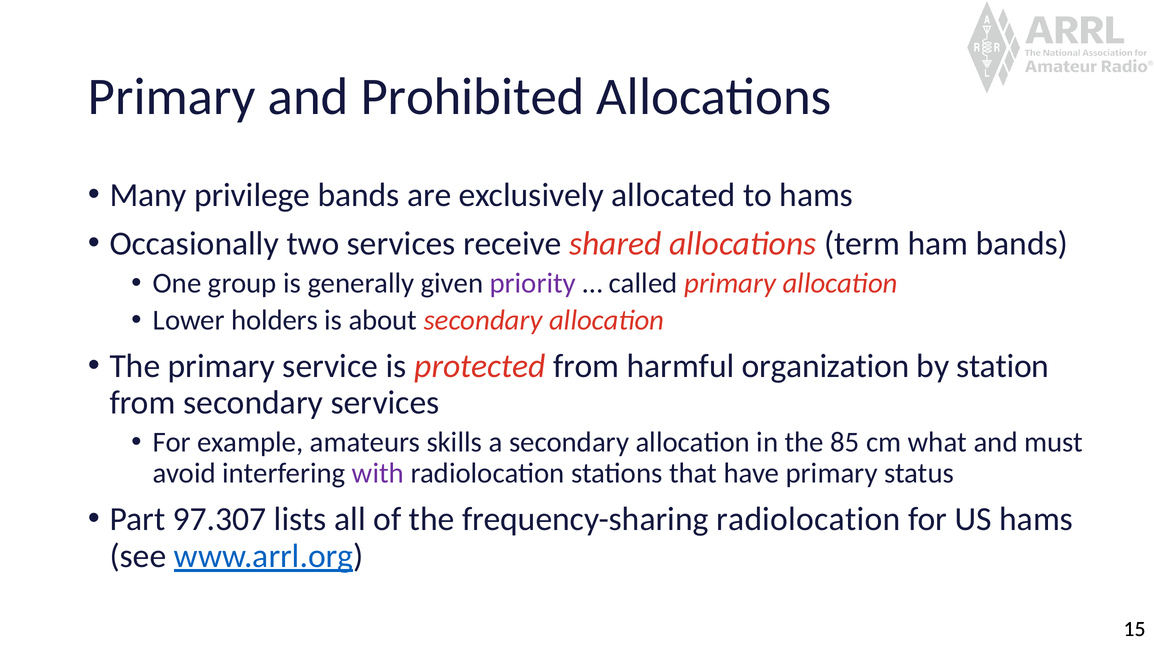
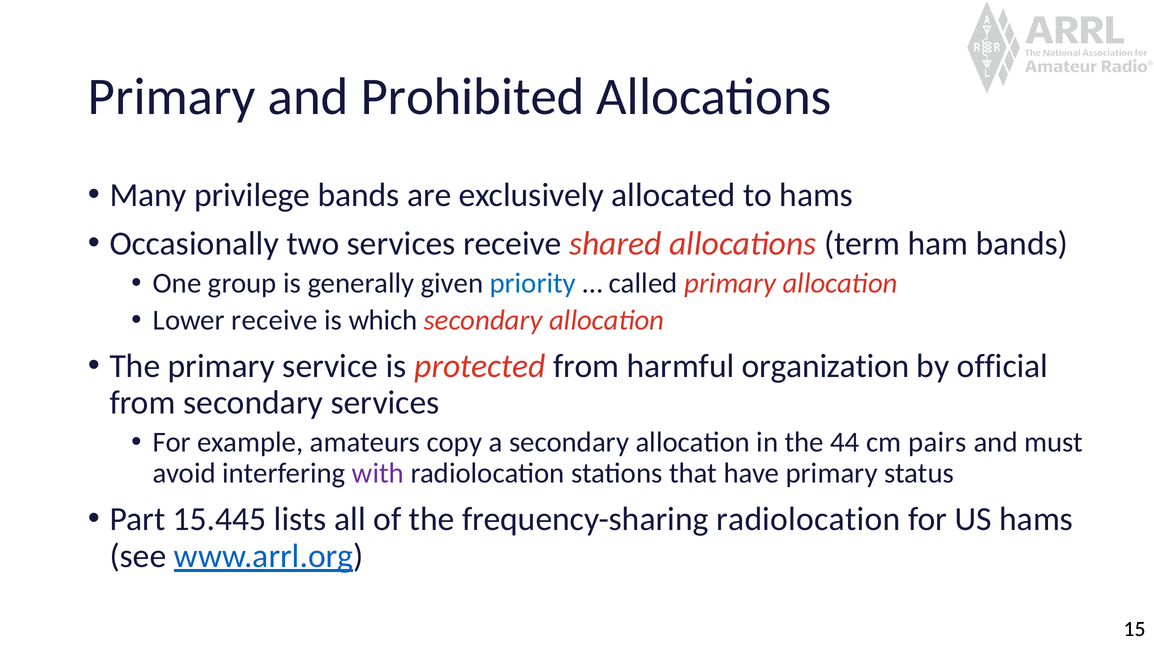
priority colour: purple -> blue (533, 283)
Lower holders: holders -> receive (274, 320)
about: about -> which (383, 320)
station: station -> official (1003, 366)
skills: skills -> copy (454, 442)
85: 85 -> 44 (845, 442)
what: what -> pairs (937, 442)
97.307: 97.307 -> 15.445 (220, 519)
